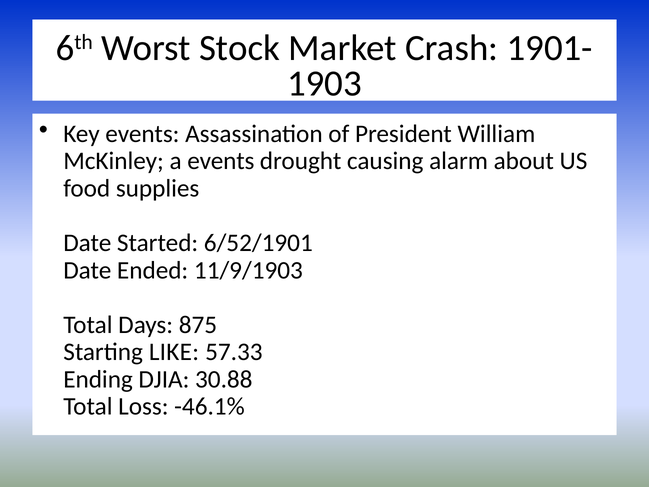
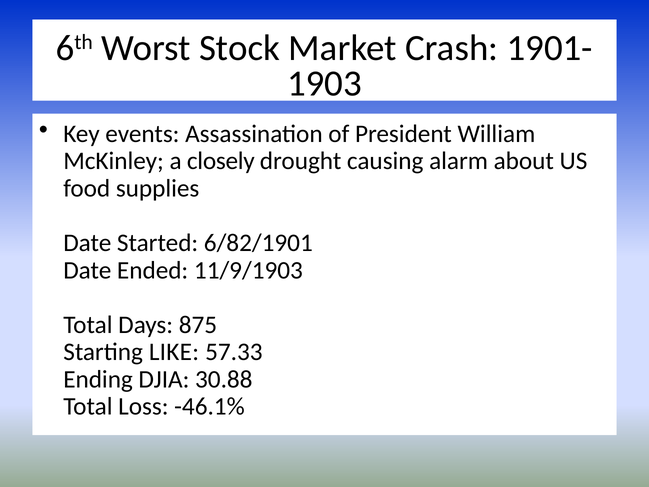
a events: events -> closely (221, 161)
6/52/1901: 6/52/1901 -> 6/82/1901 (258, 243)
